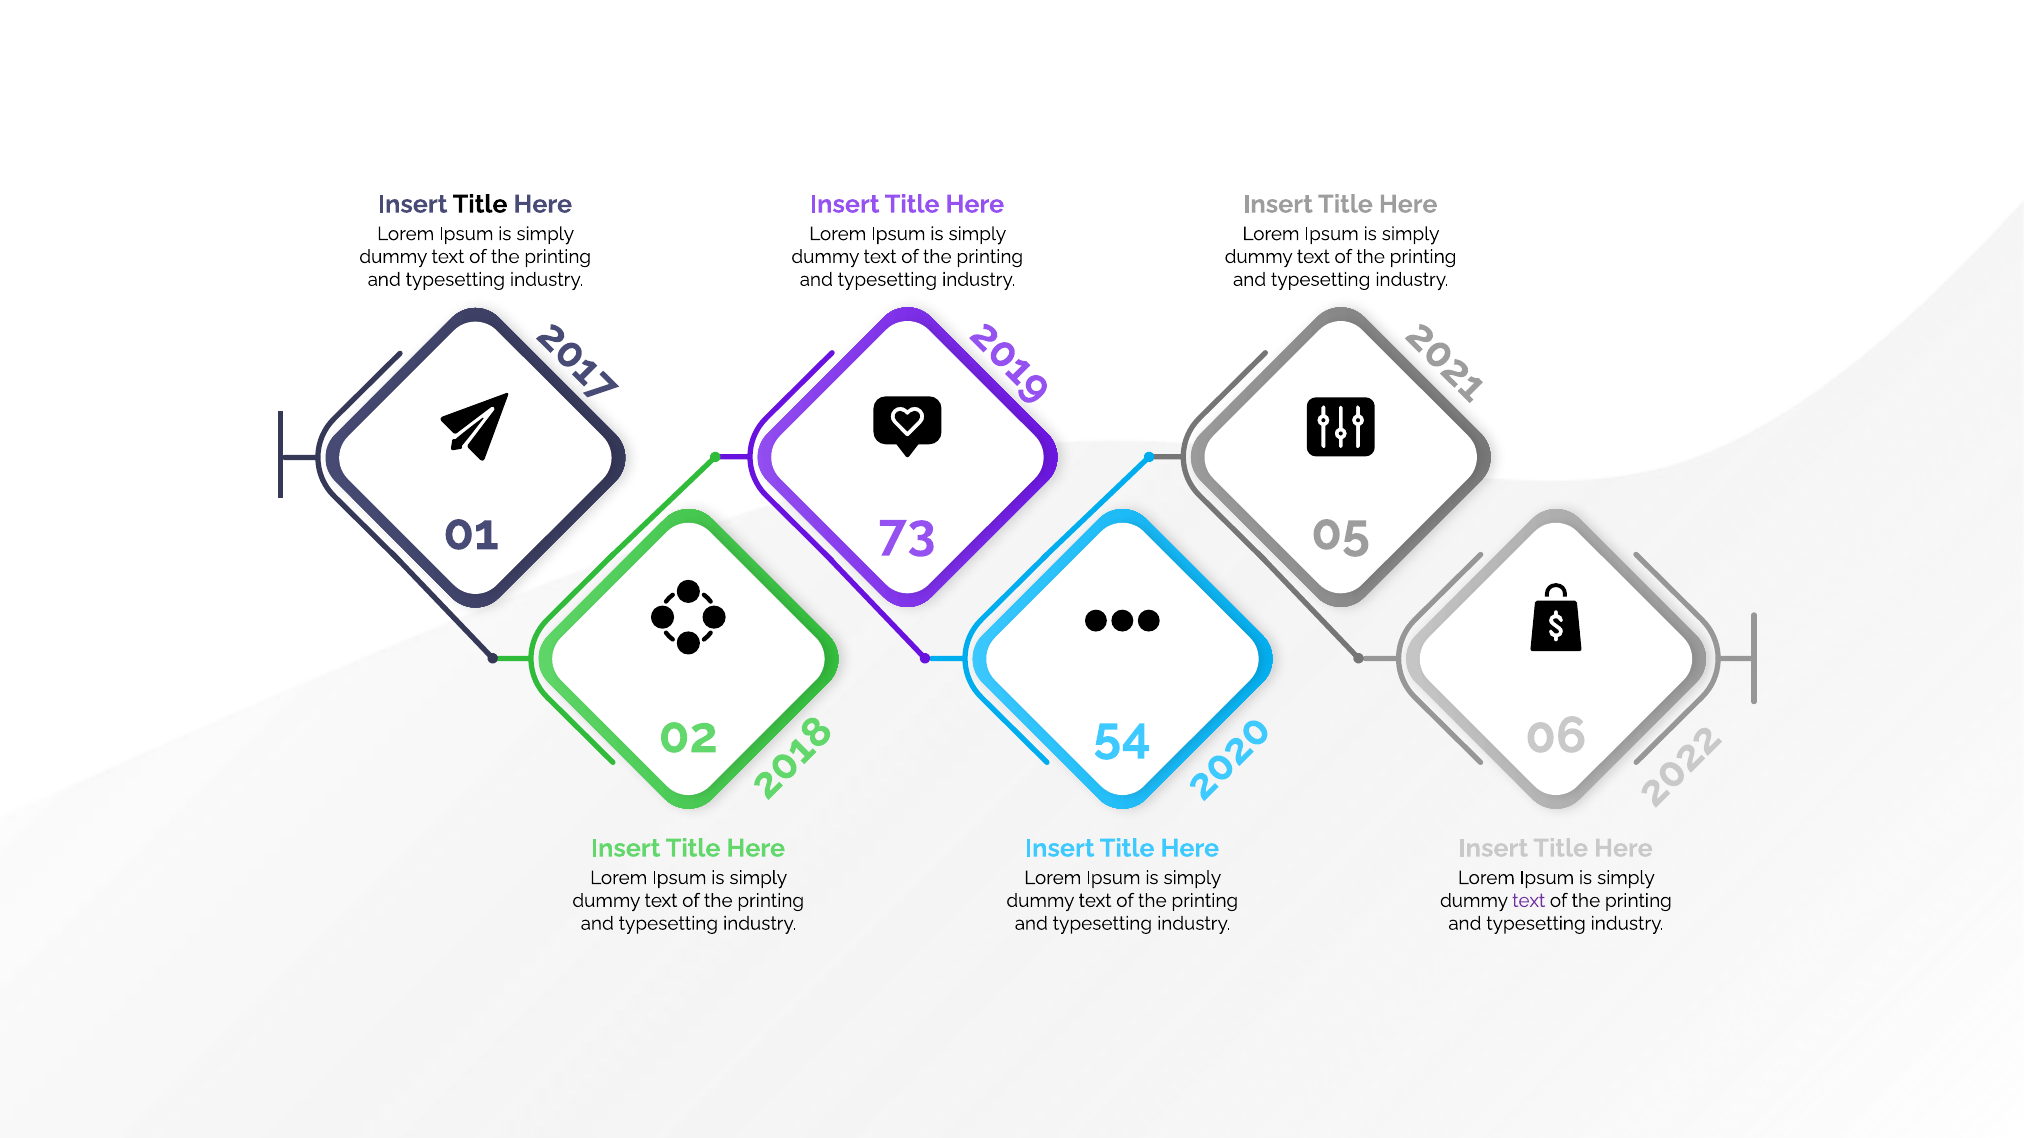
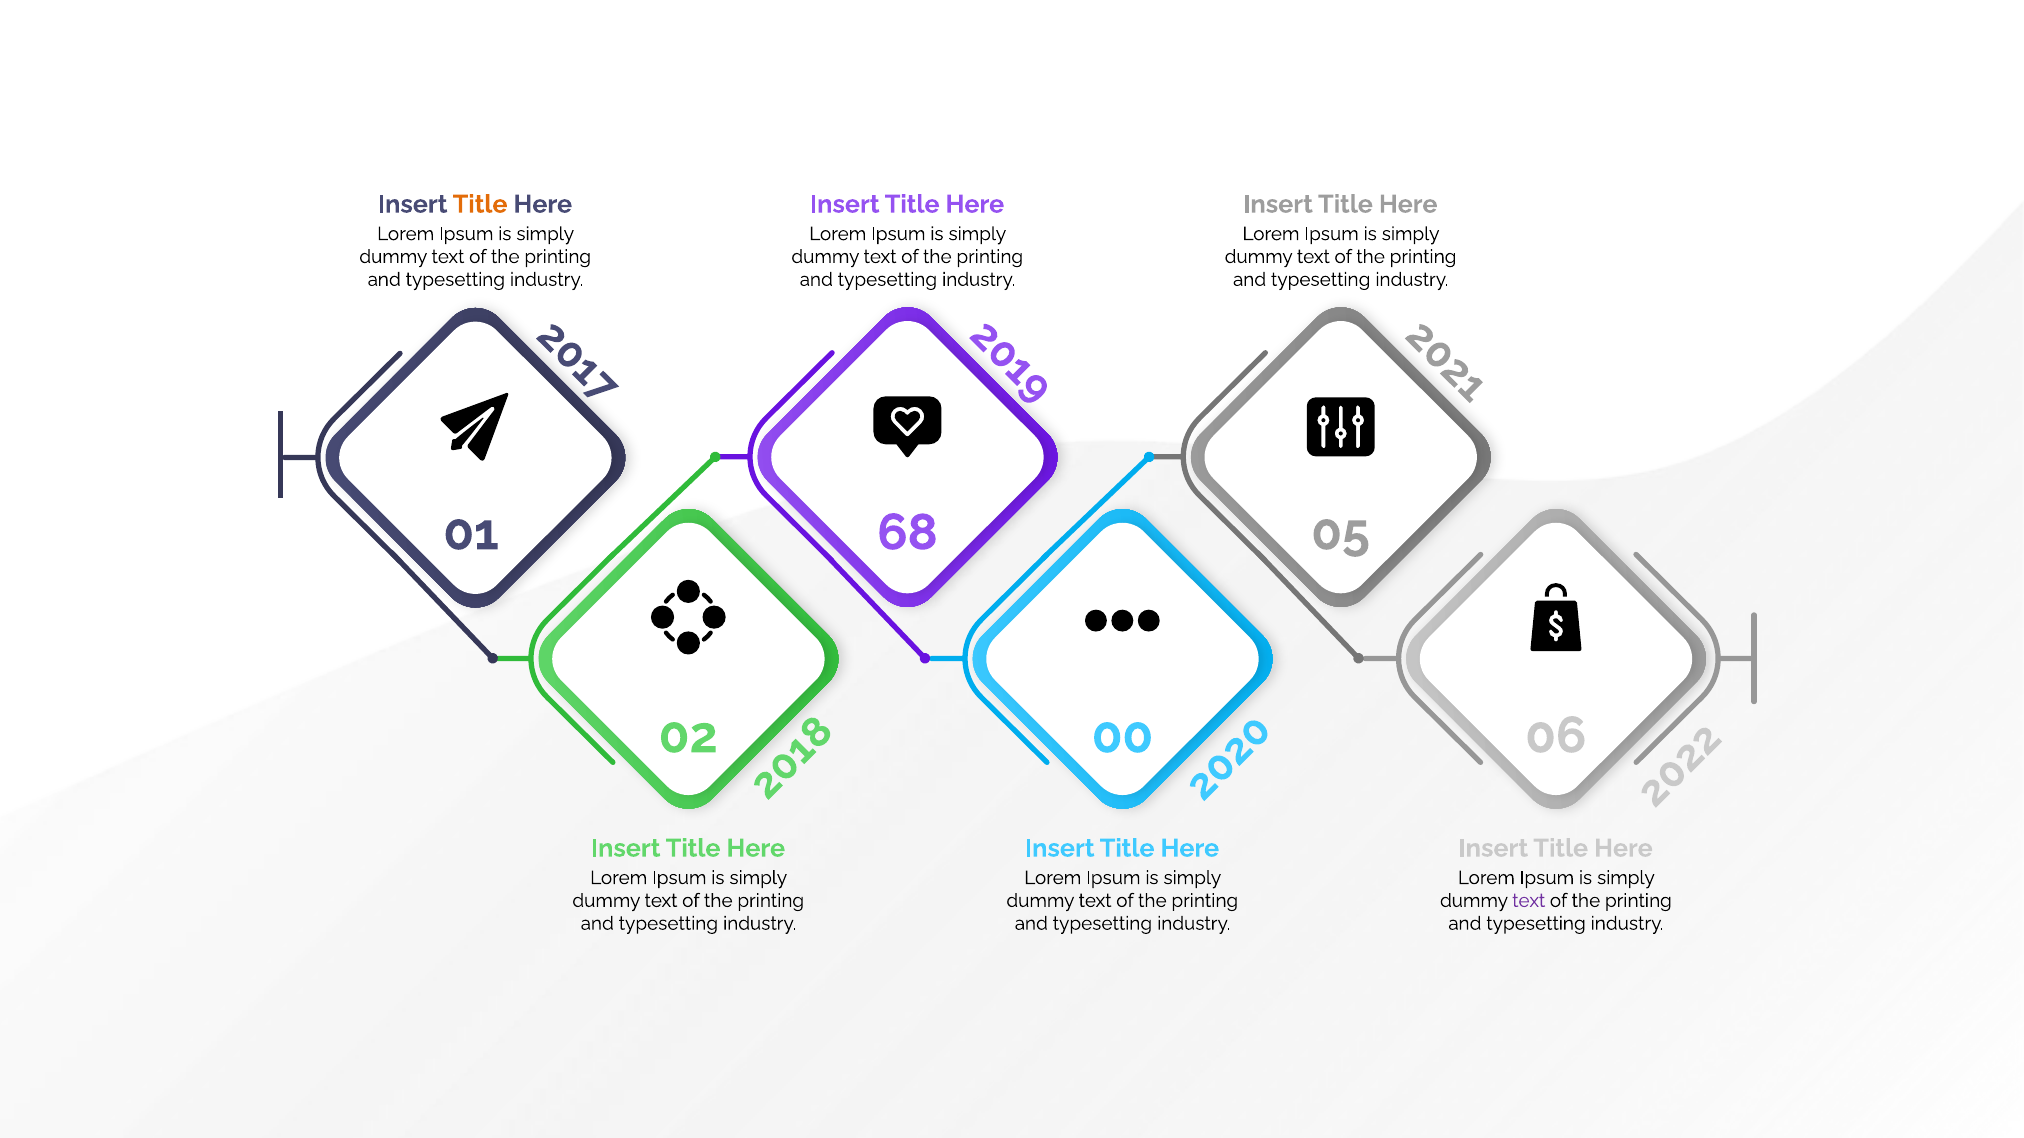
Title colour: black -> orange (480, 204)
73: 73 -> 68 (908, 533)
54: 54 -> 00 (1122, 736)
